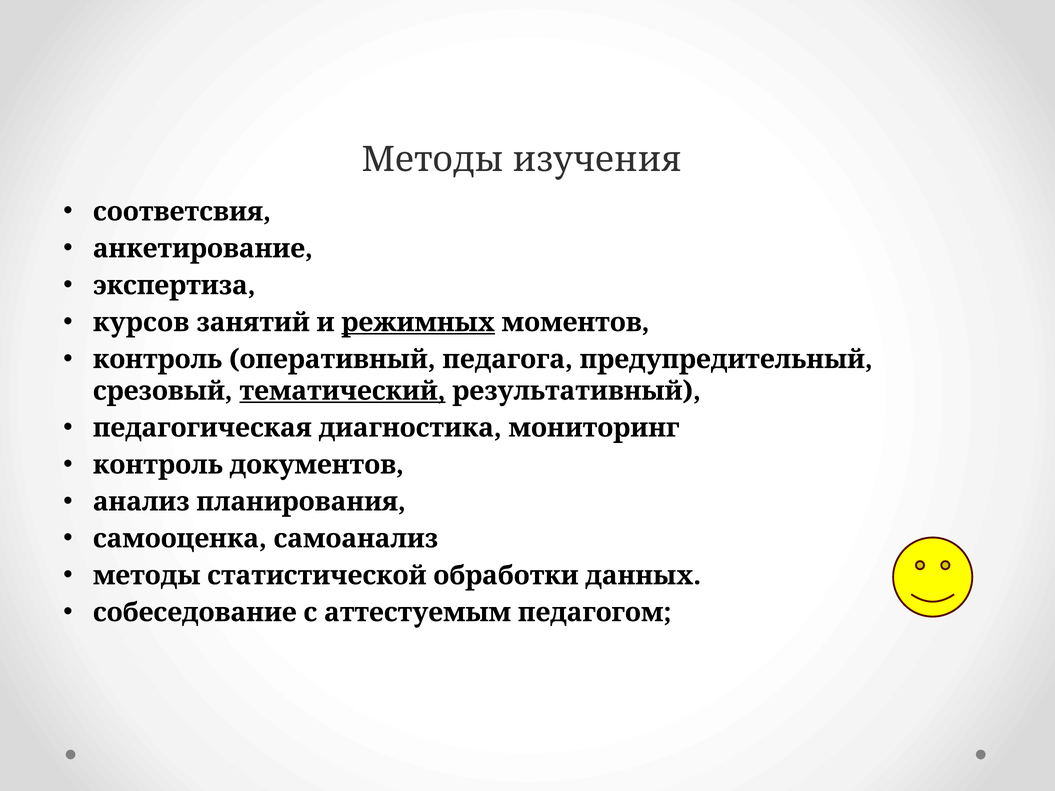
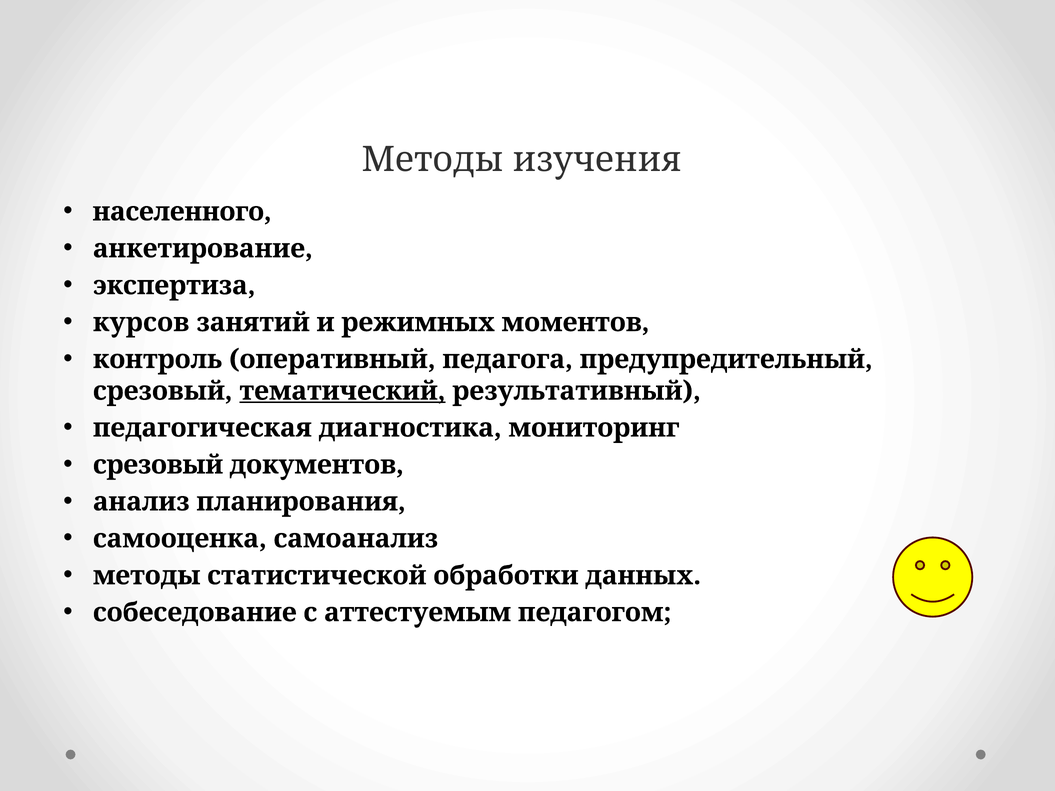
соответсвия: соответсвия -> населенного (182, 212)
режимных underline: present -> none (418, 323)
контроль: контроль -> срезовый (158, 465)
